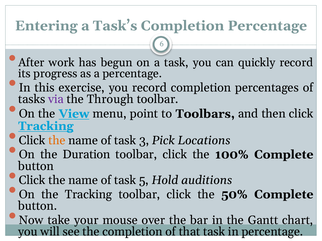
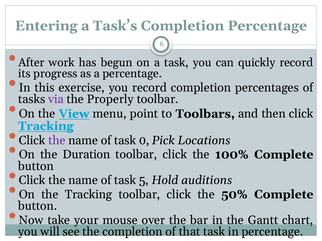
Through: Through -> Properly (110, 99)
the colour: orange -> purple (57, 141)
3: 3 -> 0 (144, 141)
